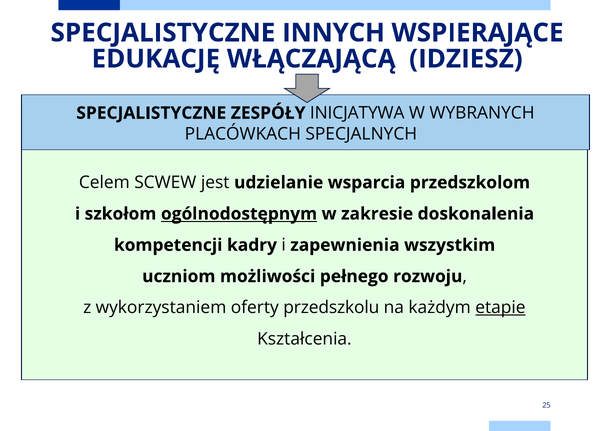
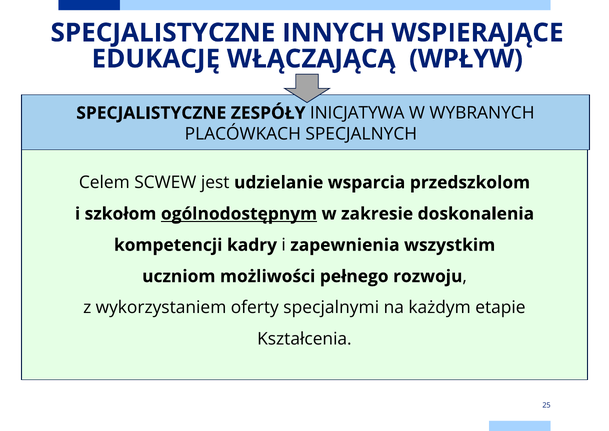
IDZIESZ: IDZIESZ -> WPŁYW (466, 59)
przedszkolu: przedszkolu -> specjalnymi (331, 307)
etapie underline: present -> none (500, 307)
